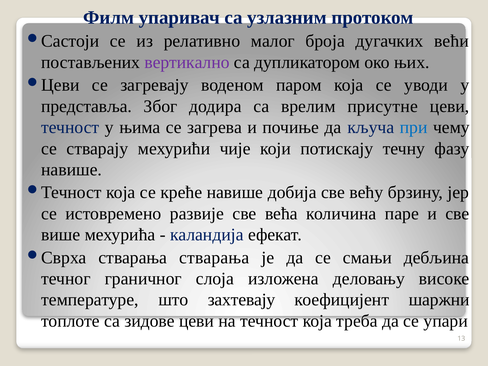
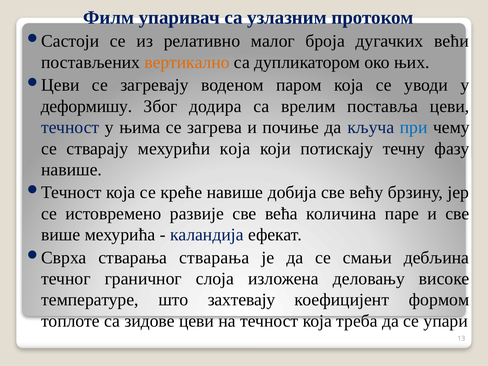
вертикално colour: purple -> orange (187, 62)
представља: представља -> деформишу (87, 106)
присутне: присутне -> поставља (383, 106)
мехурићи чије: чије -> која (235, 149)
шаржни: шаржни -> формом (439, 300)
